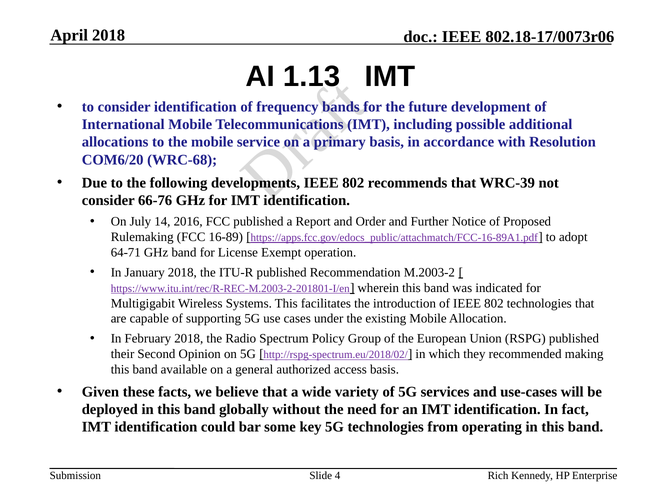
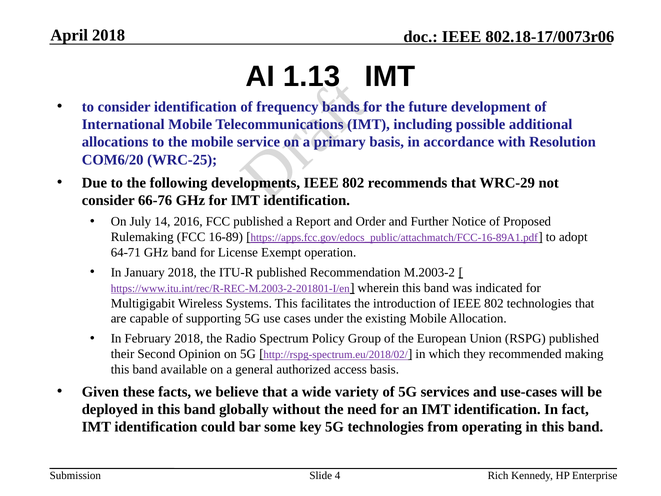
WRC-68: WRC-68 -> WRC-25 (182, 160)
WRC-39: WRC-39 -> WRC-29 (507, 183)
